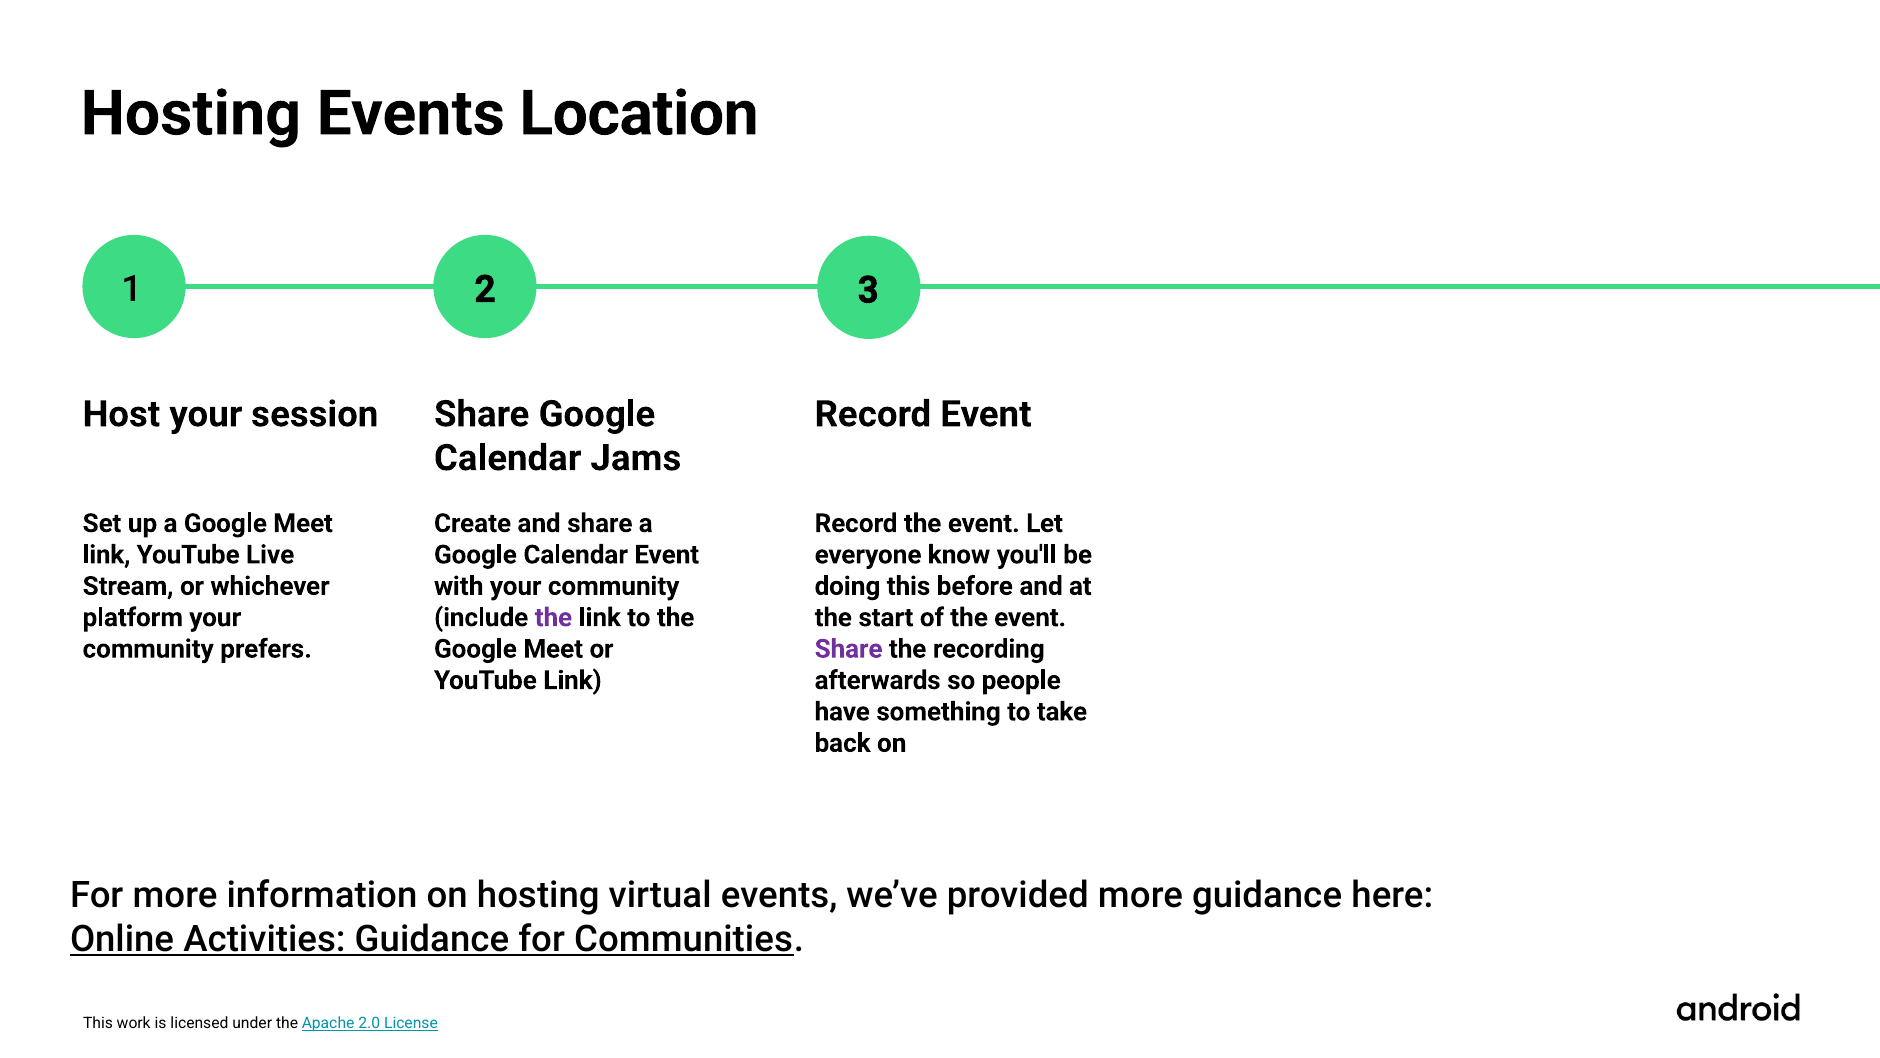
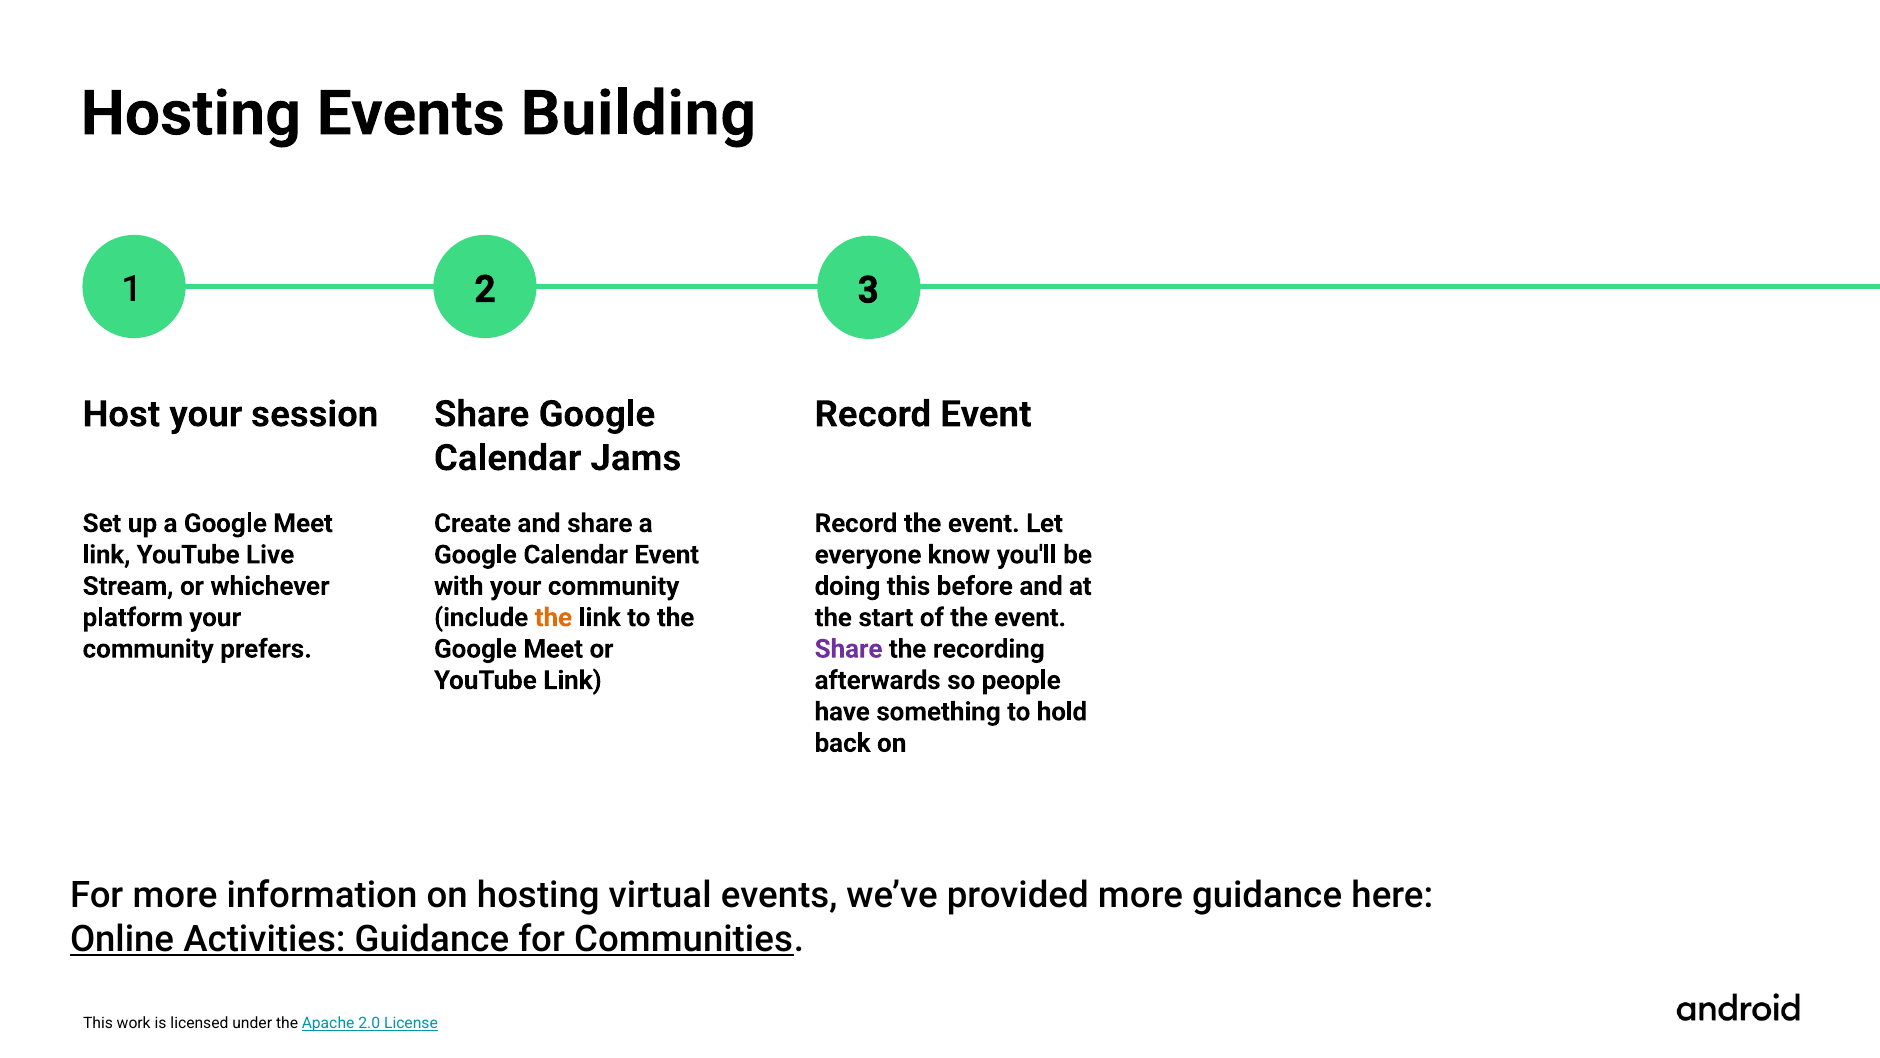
Location: Location -> Building (638, 114)
the colour: purple -> orange (553, 617)
take: take -> hold (1062, 711)
